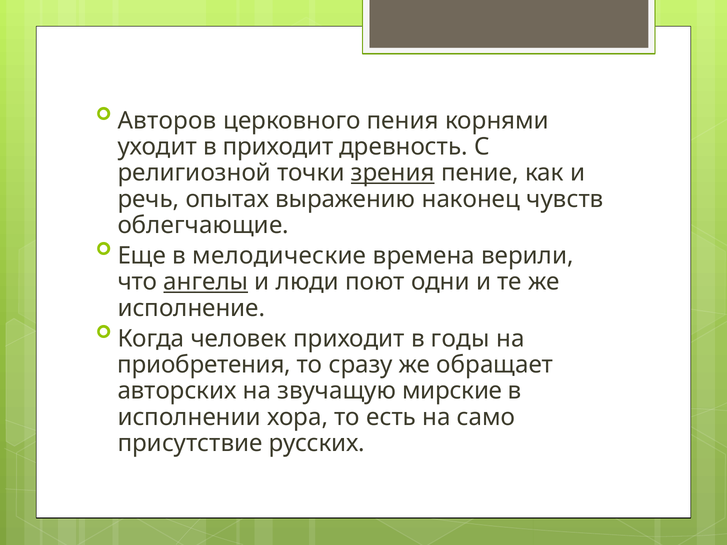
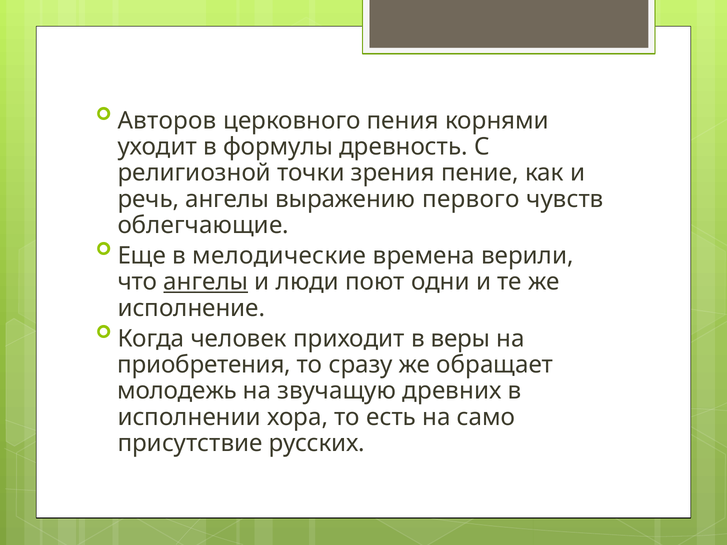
в приходит: приходит -> формулы (278, 147)
зрения underline: present -> none (393, 173)
речь опытах: опытах -> ангелы (227, 199)
наконец: наконец -> первого (471, 199)
годы: годы -> веры (461, 339)
авторских: авторских -> молодежь (177, 391)
мирские: мирские -> древних (452, 391)
